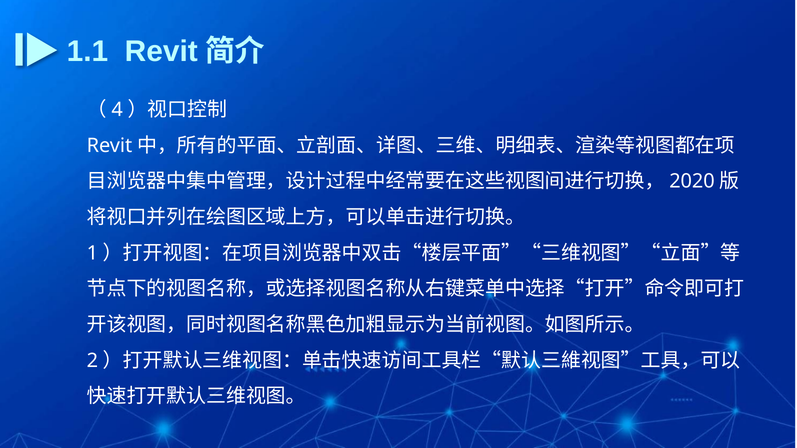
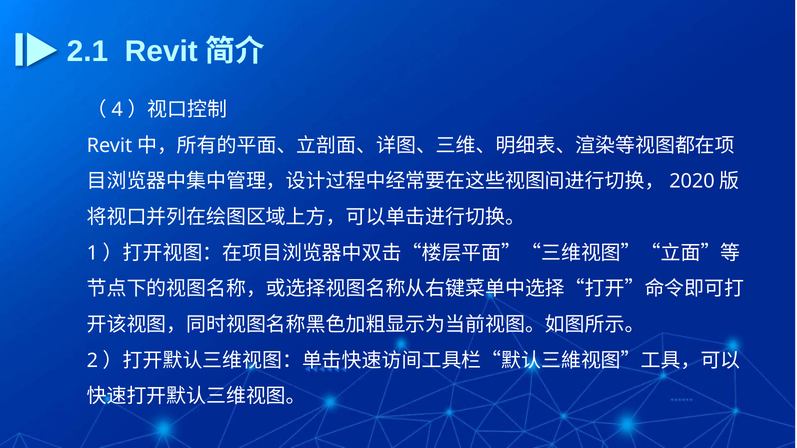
1.1: 1.1 -> 2.1 (87, 51)
